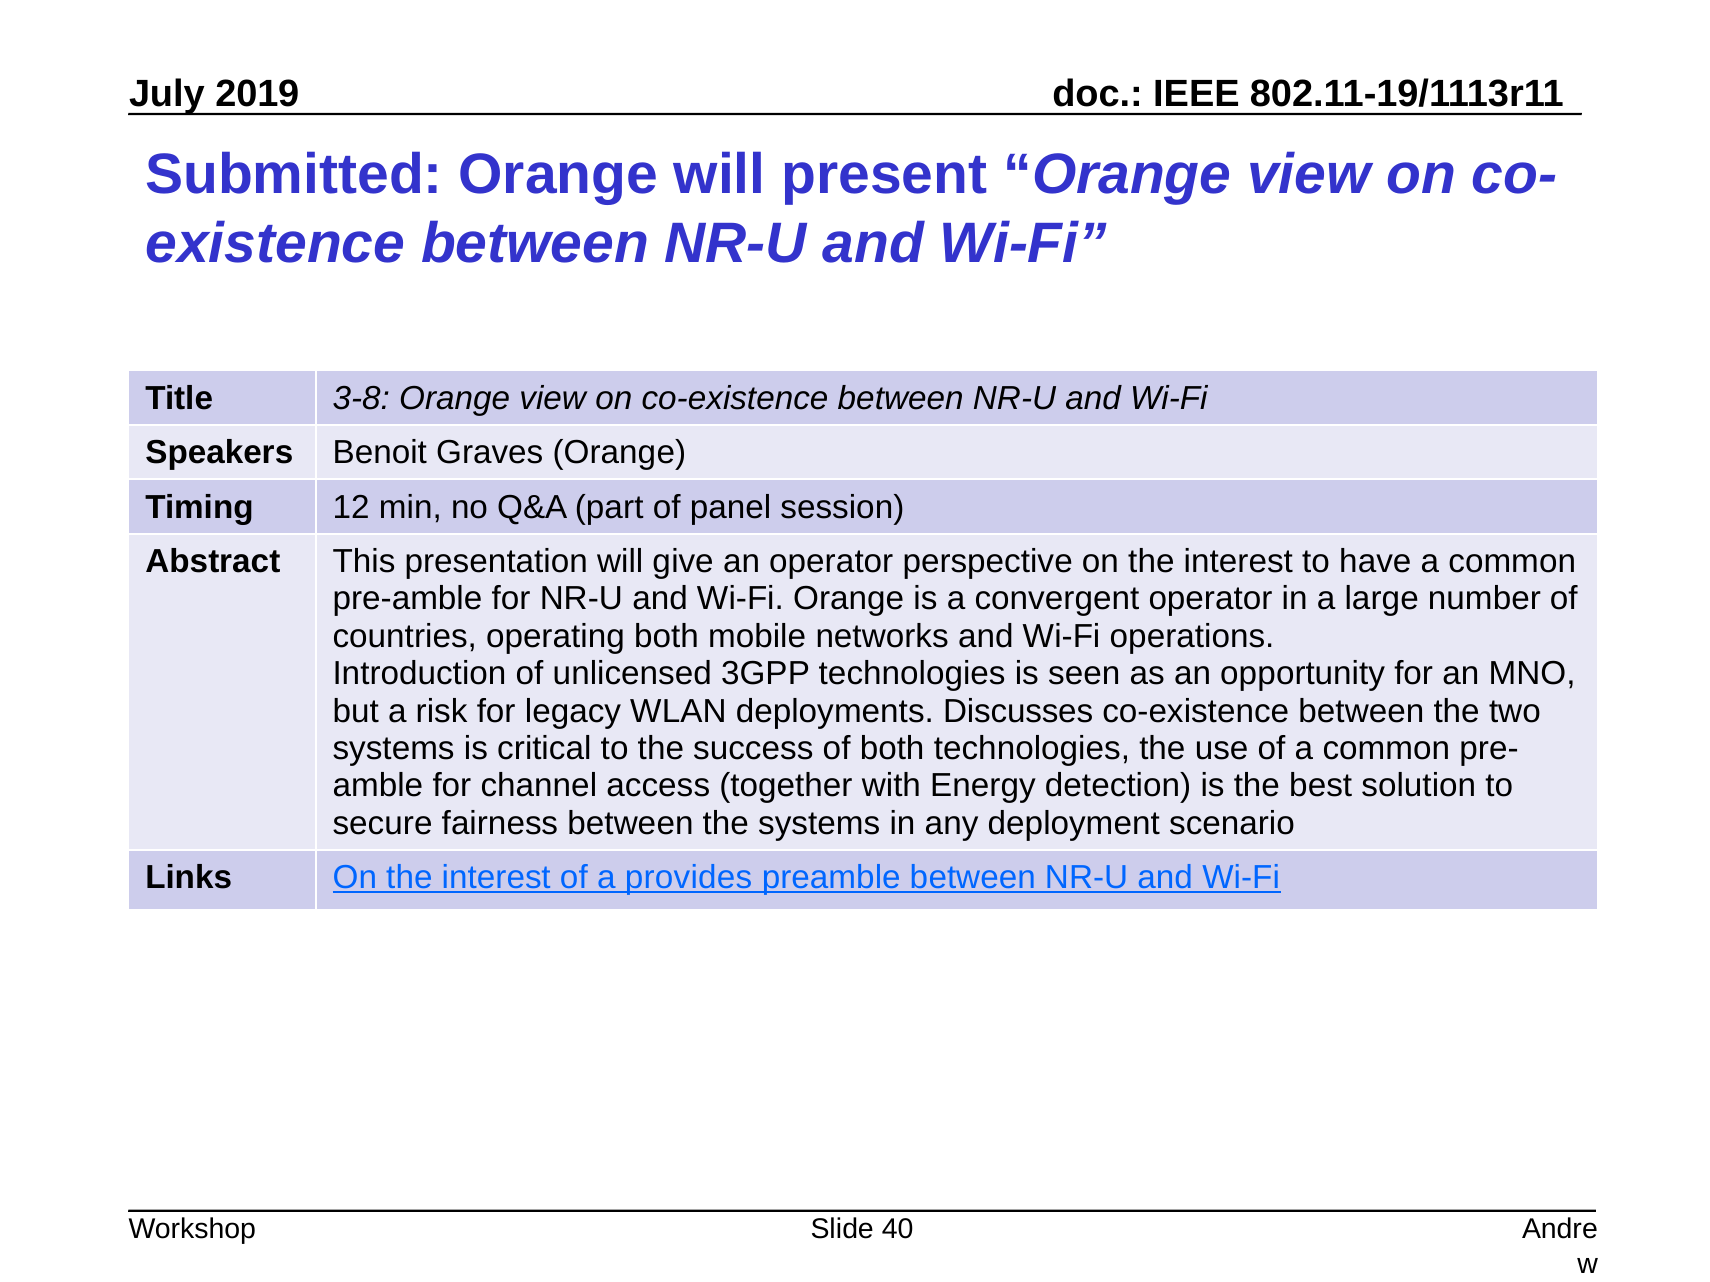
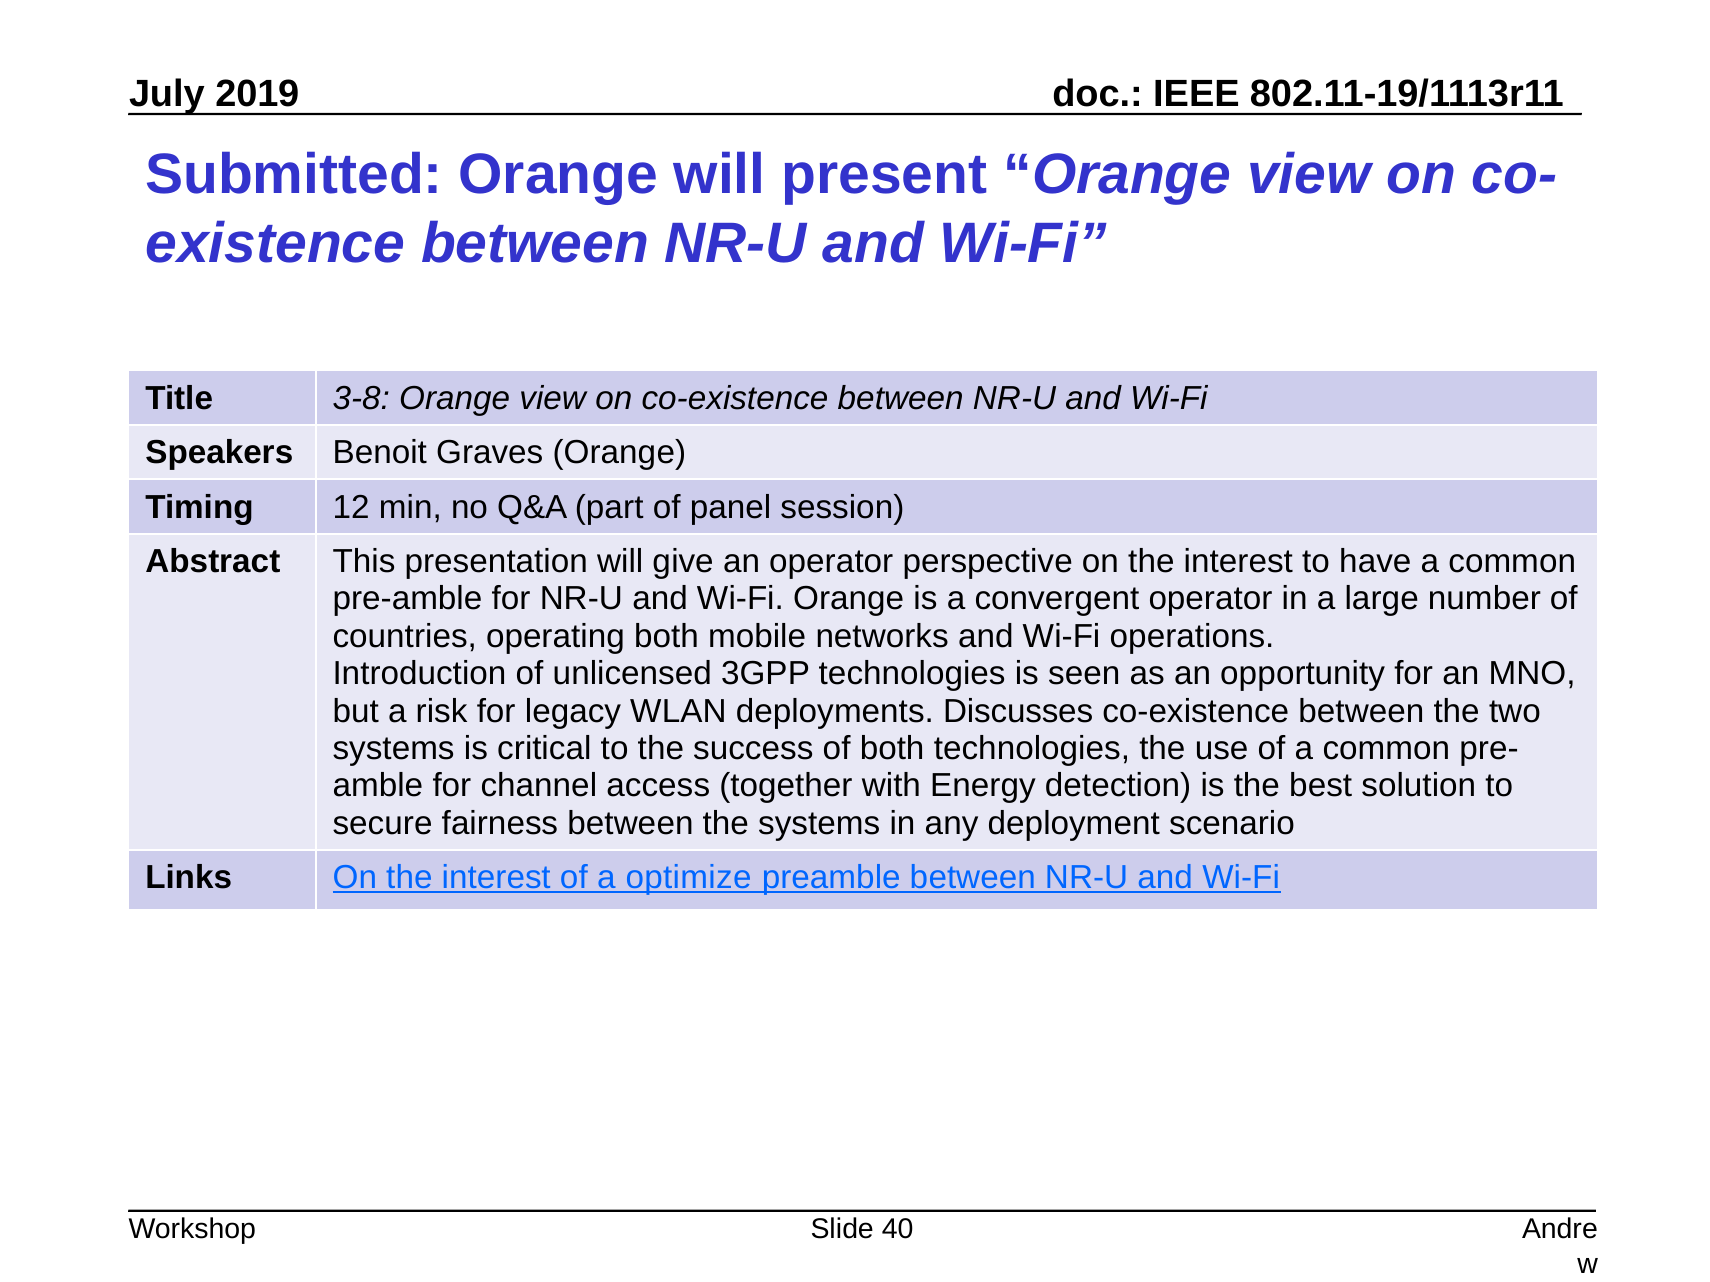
provides: provides -> optimize (689, 878)
